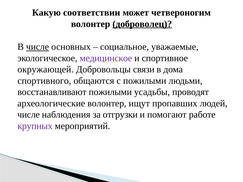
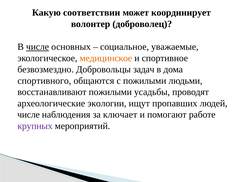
четвероногим: четвероногим -> координирует (181, 13)
доброволец underline: present -> none (142, 24)
медицинское colour: purple -> orange (106, 58)
окружающей: окружающей -> безвозмездно (46, 70)
связи: связи -> задач (144, 70)
археологические волонтер: волонтер -> экологии (107, 103)
отгрузки: отгрузки -> ключает (120, 115)
